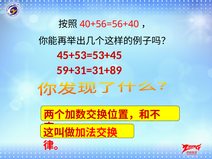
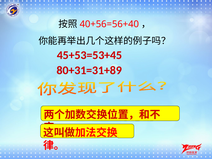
59+31=31+89: 59+31=31+89 -> 80+31=31+89 (89, 70)
